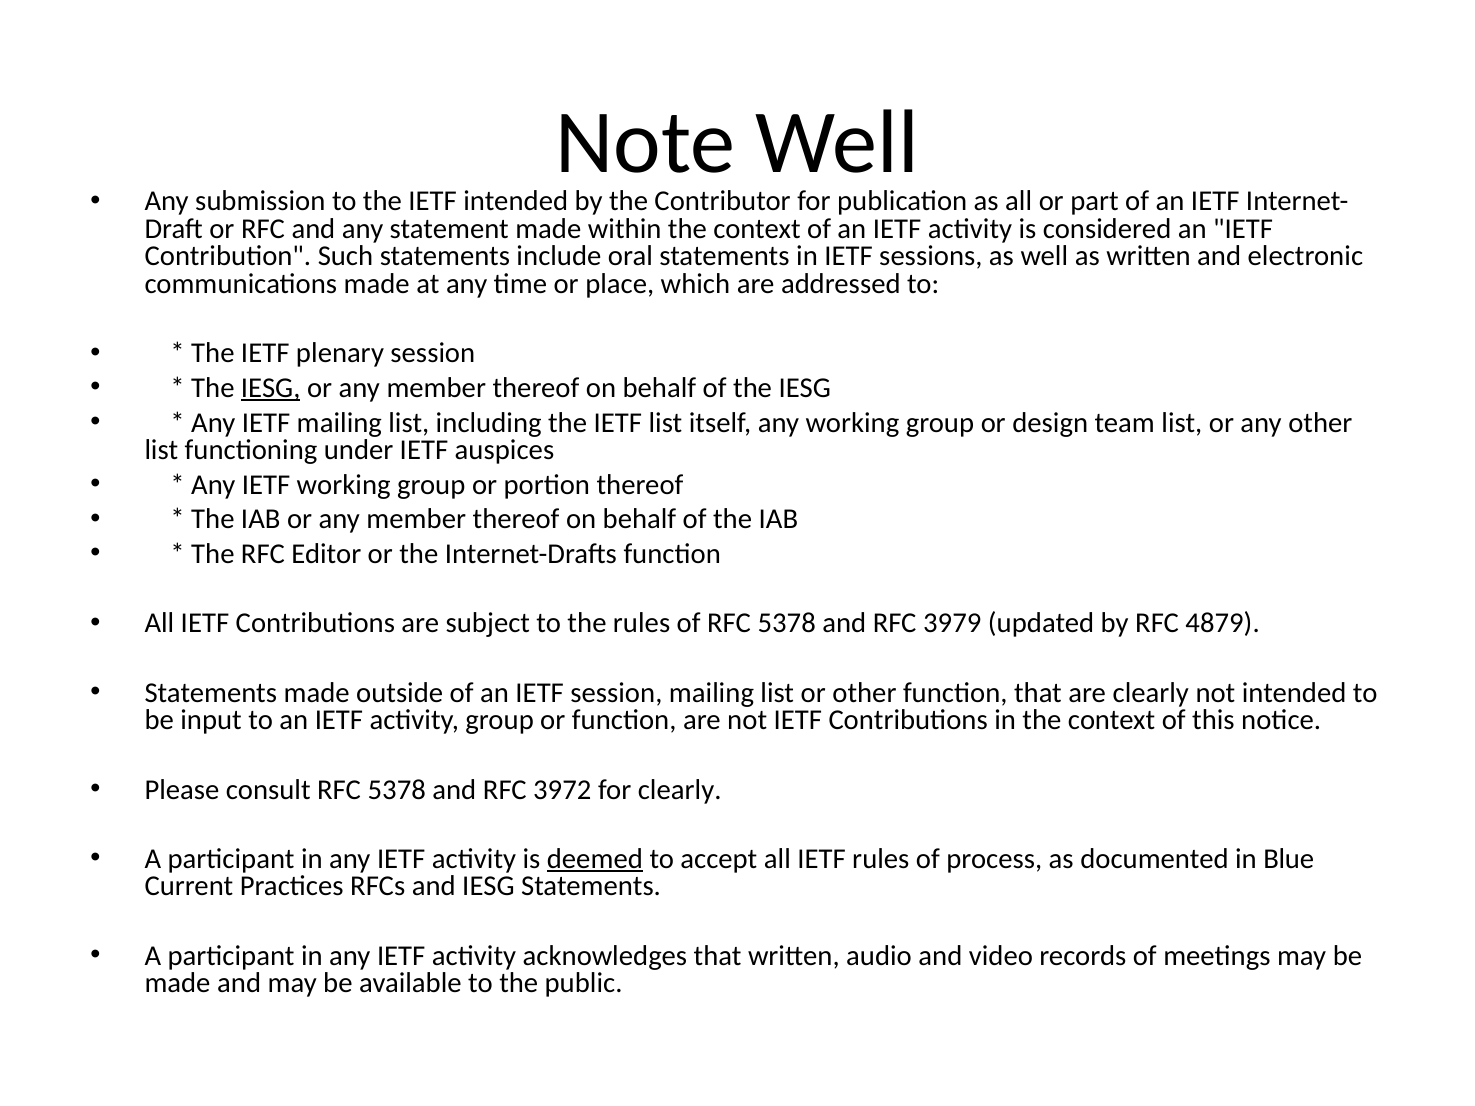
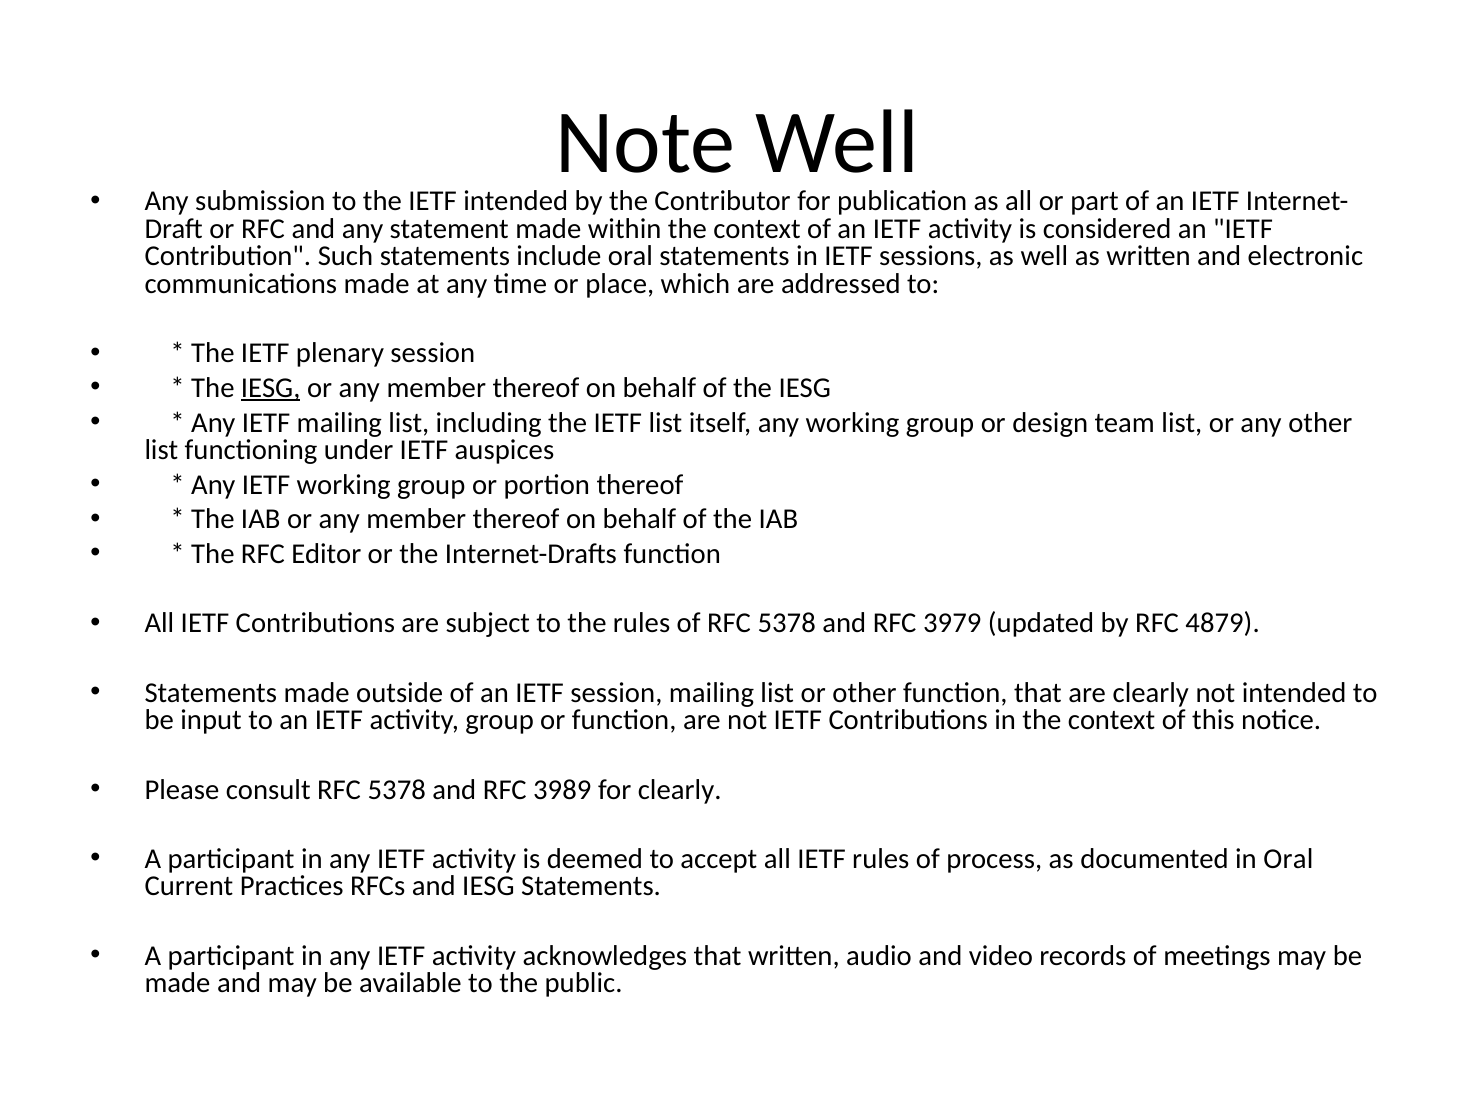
3972: 3972 -> 3989 (562, 790)
deemed underline: present -> none (595, 859)
in Blue: Blue -> Oral (1288, 859)
